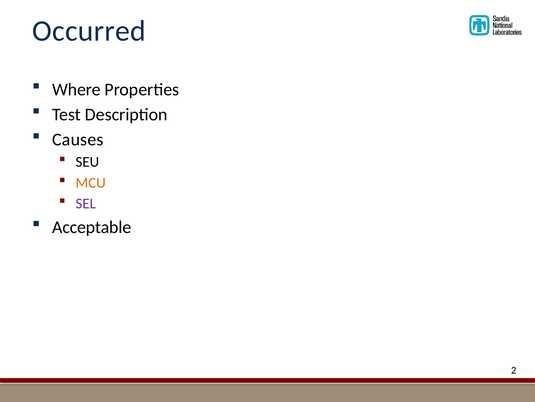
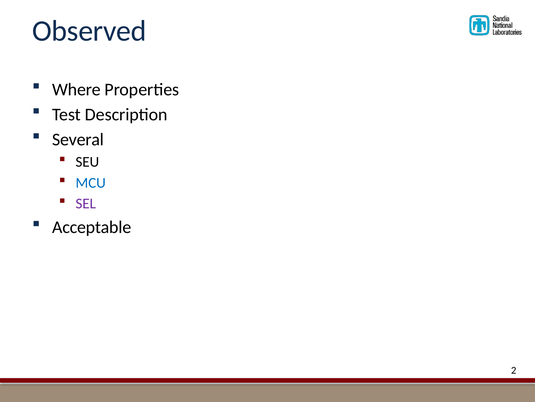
Occurred: Occurred -> Observed (89, 31)
Causes: Causes -> Several (78, 139)
MCU colour: orange -> blue (91, 183)
